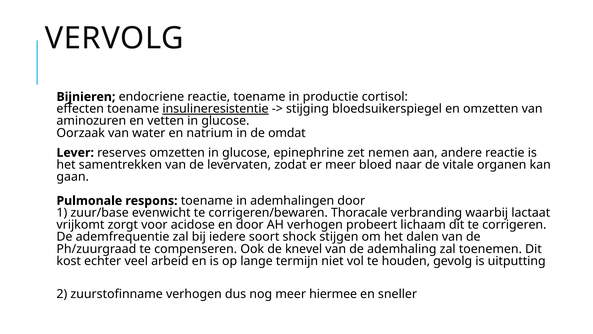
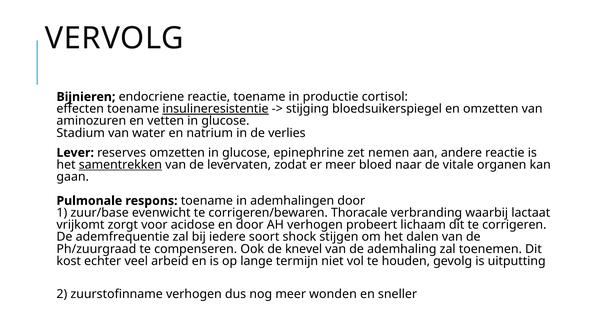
Oorzaak: Oorzaak -> Stadium (81, 133)
omdat: omdat -> verlies (287, 133)
samentrekken underline: none -> present (120, 165)
hiermee: hiermee -> wonden (333, 294)
